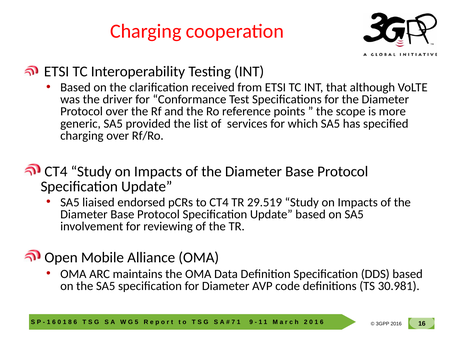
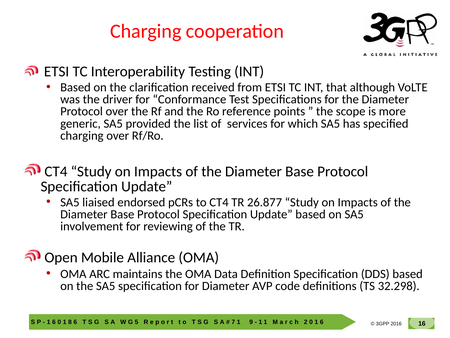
29.519: 29.519 -> 26.877 (265, 202)
30.981: 30.981 -> 32.298 (399, 286)
